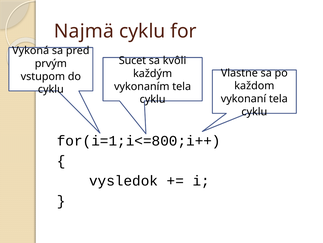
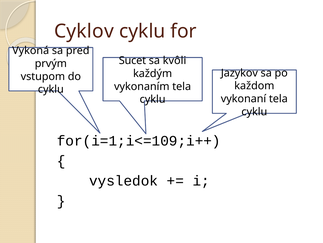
Najmä: Najmä -> Cyklov (84, 31)
Vlastne: Vlastne -> Jazykov (239, 73)
for(i=1;i<=800;i++: for(i=1;i<=800;i++ -> for(i=1;i<=109;i++ (139, 140)
